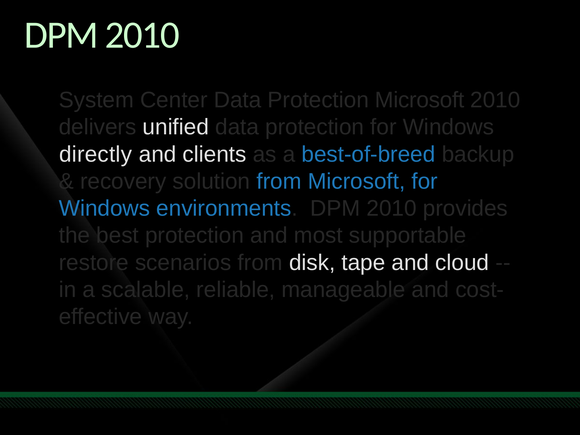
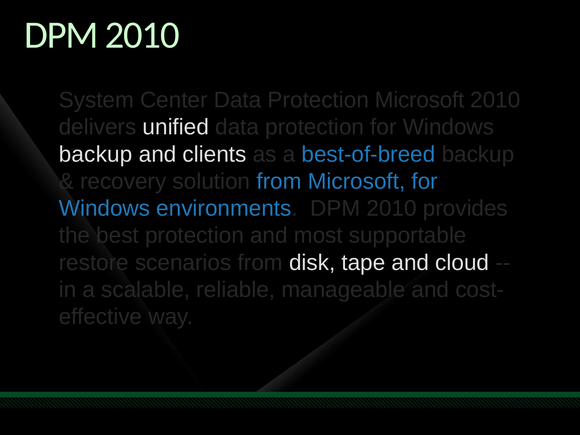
directly: directly -> backup (96, 154)
